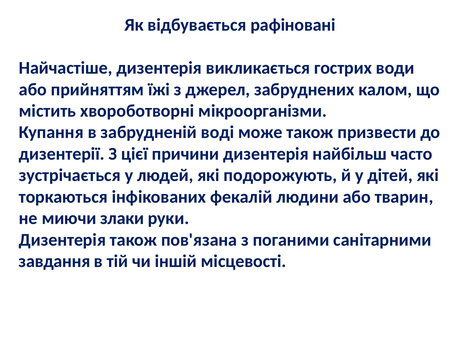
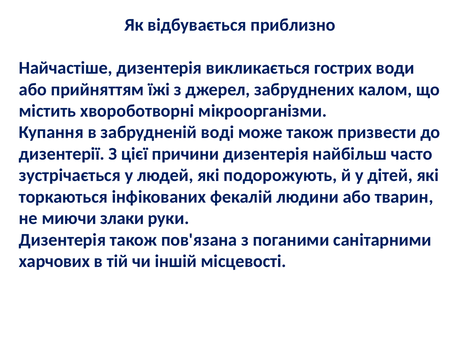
рафіновані: рафіновані -> приблизно (293, 25)
завдання: завдання -> харчових (54, 261)
